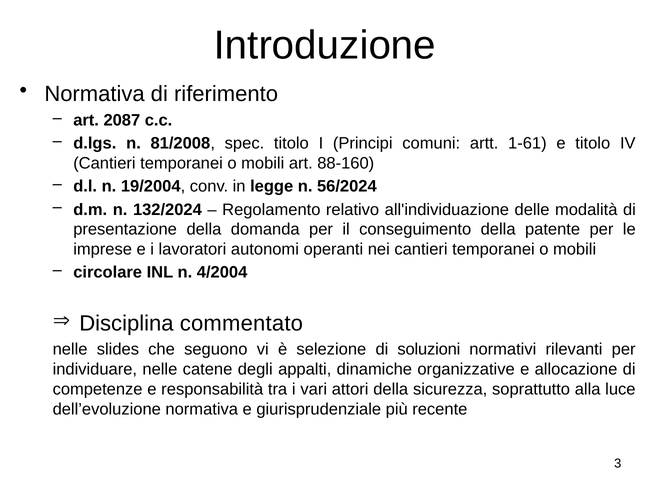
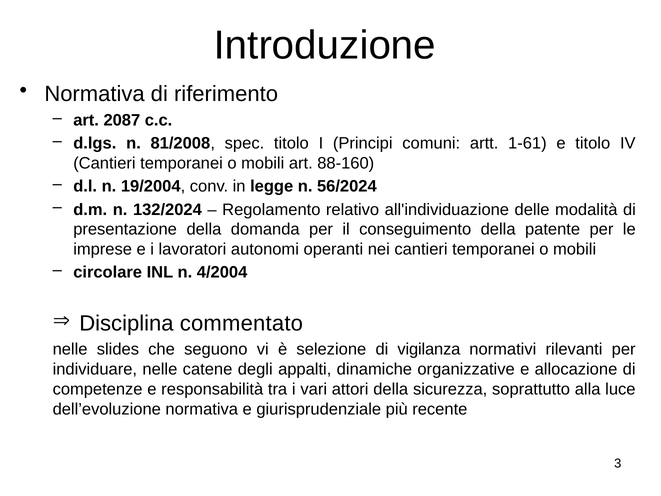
soluzioni: soluzioni -> vigilanza (429, 349)
